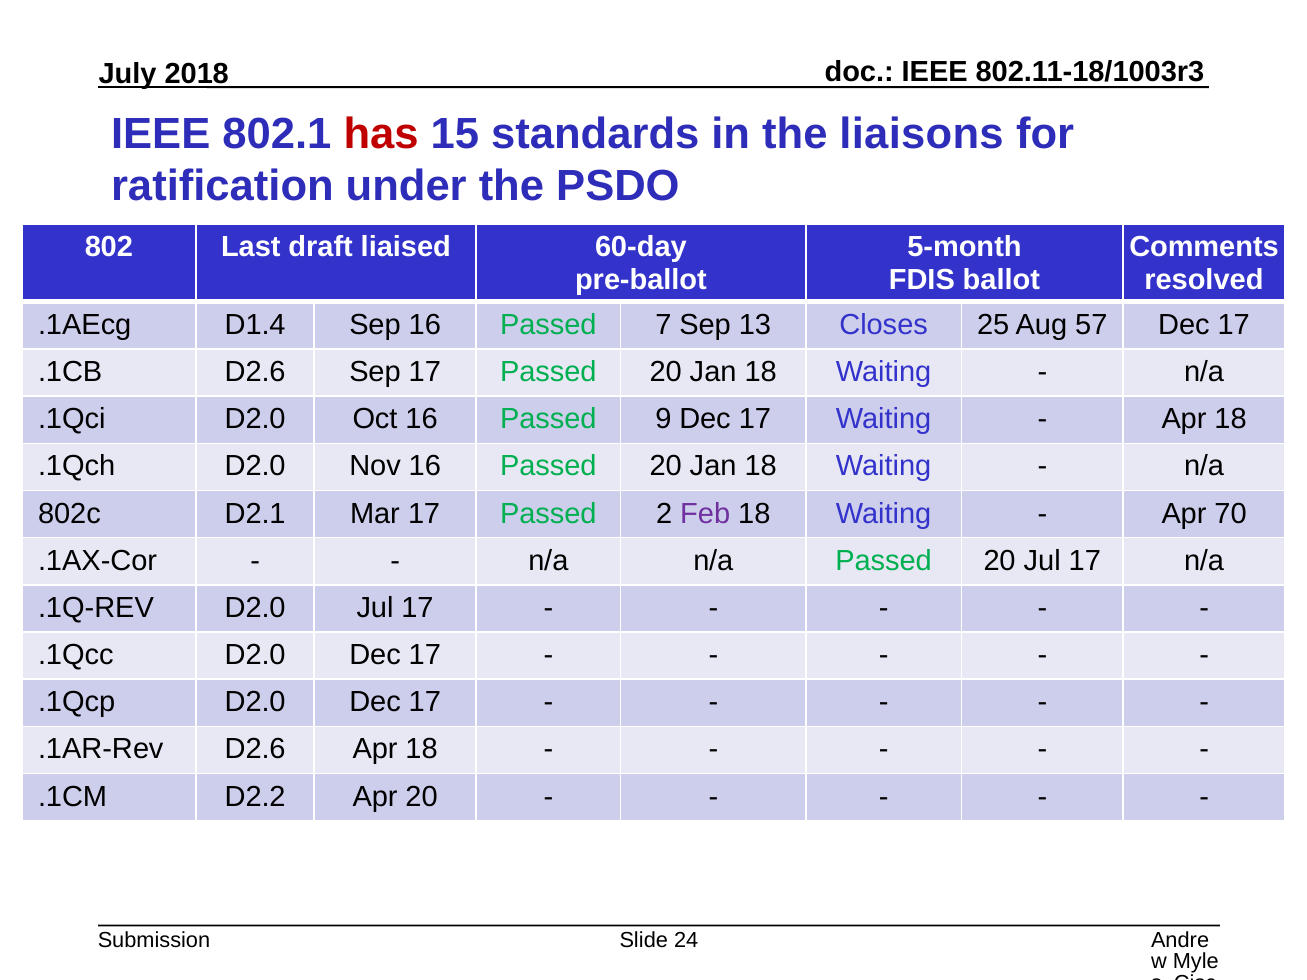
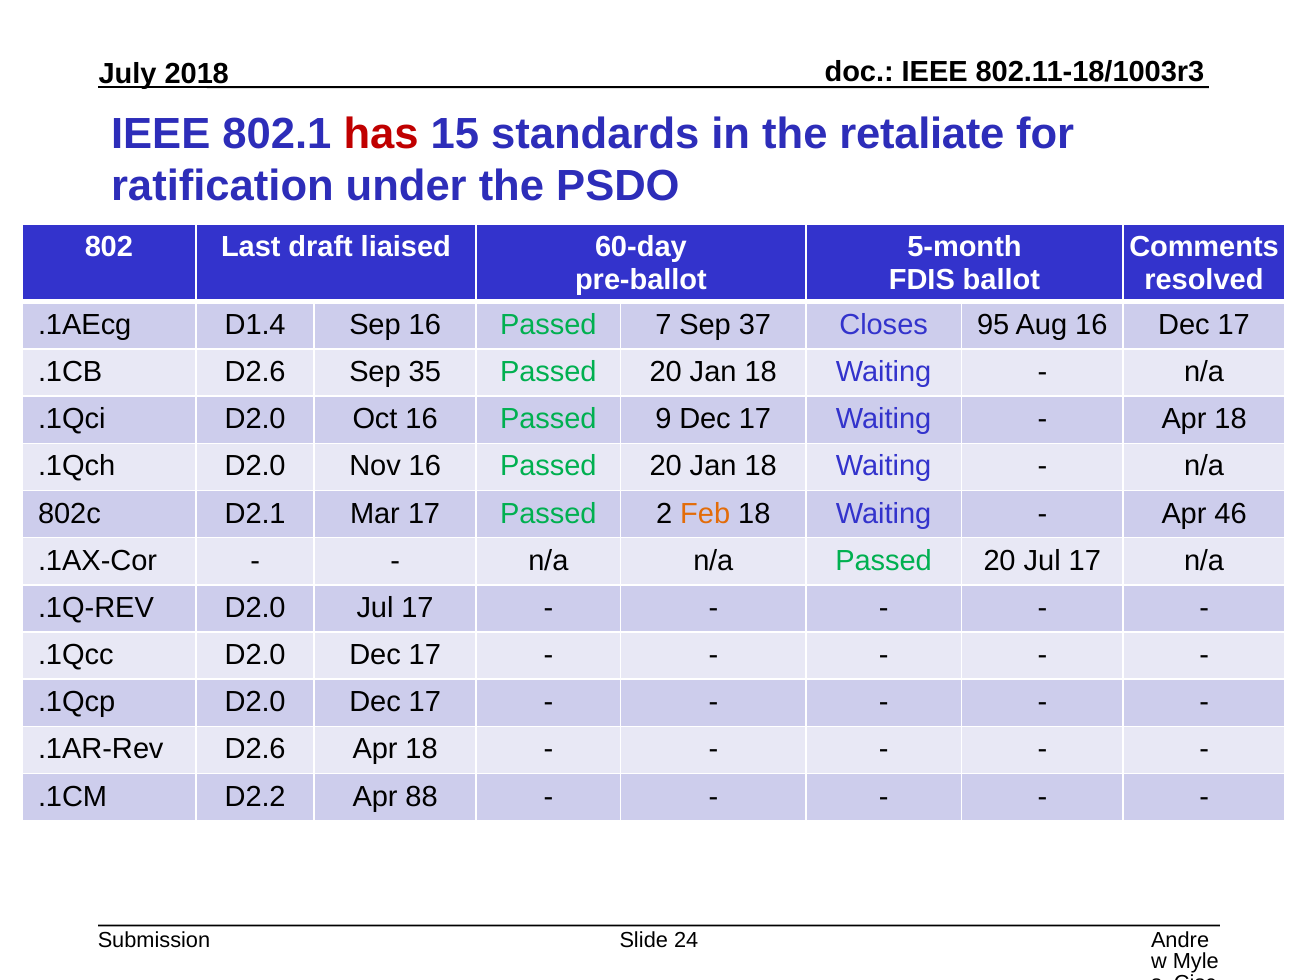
liaisons: liaisons -> retaliate (922, 134)
13: 13 -> 37 (755, 325)
25: 25 -> 95 (993, 325)
Aug 57: 57 -> 16 (1091, 325)
Sep 17: 17 -> 35 (425, 372)
Feb colour: purple -> orange (705, 514)
70: 70 -> 46 (1231, 514)
Apr 20: 20 -> 88 (422, 797)
